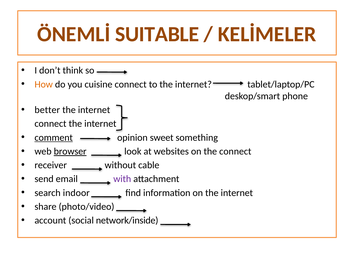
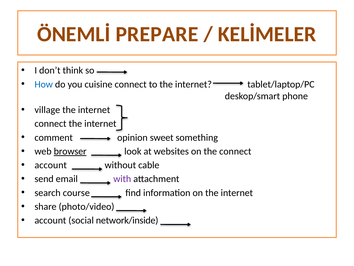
SUITABLE: SUITABLE -> PREPARE (157, 34)
How colour: orange -> blue (44, 84)
better: better -> village (47, 110)
comment underline: present -> none (54, 137)
receiver: receiver -> account (51, 165)
indoor: indoor -> course (76, 192)
